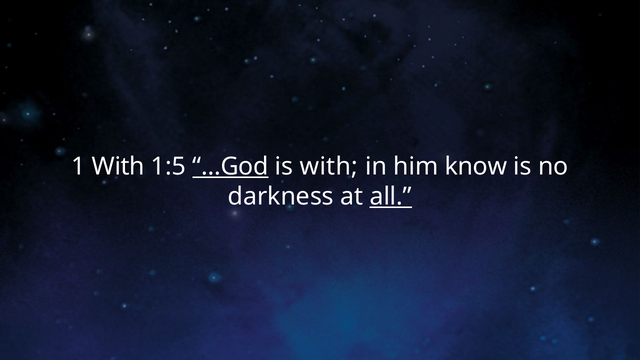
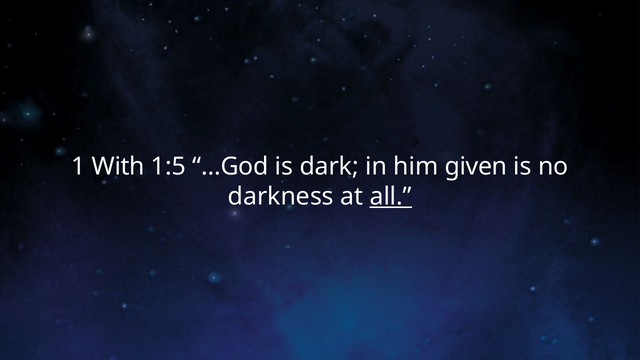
...God underline: present -> none (230, 166)
is with: with -> dark (329, 166)
know: know -> given (476, 166)
